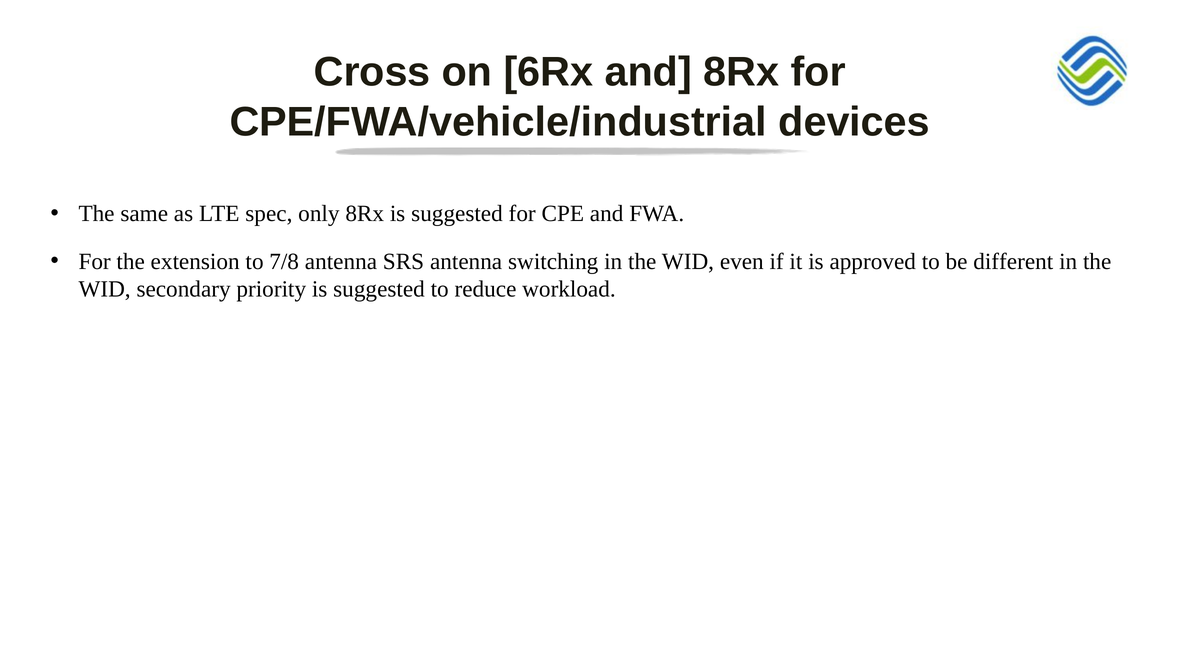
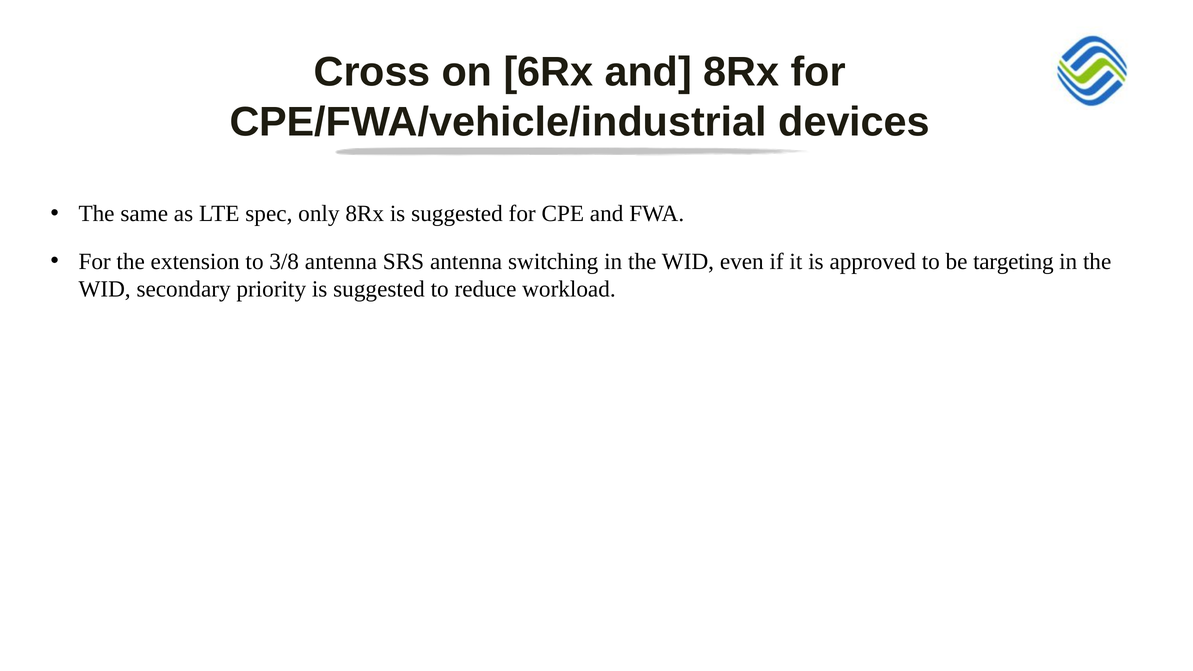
7/8: 7/8 -> 3/8 (284, 261)
different: different -> targeting (1013, 261)
